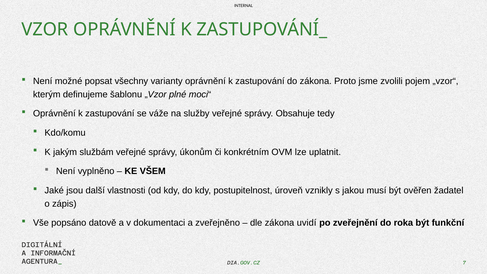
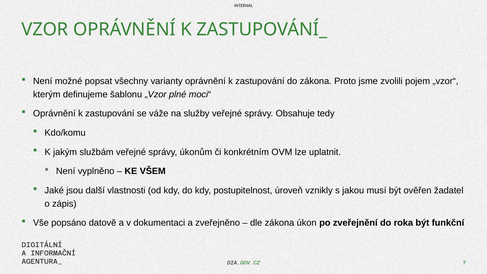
uvidí: uvidí -> úkon (307, 223)
